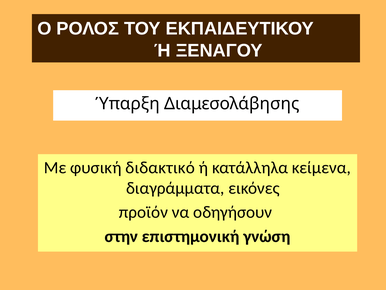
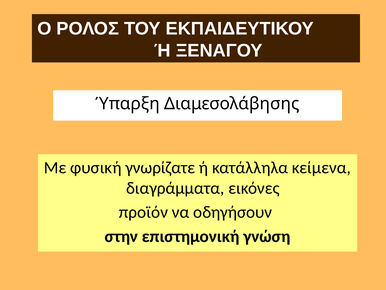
διδακτικό: διδακτικό -> γνωρίζατε (160, 167)
